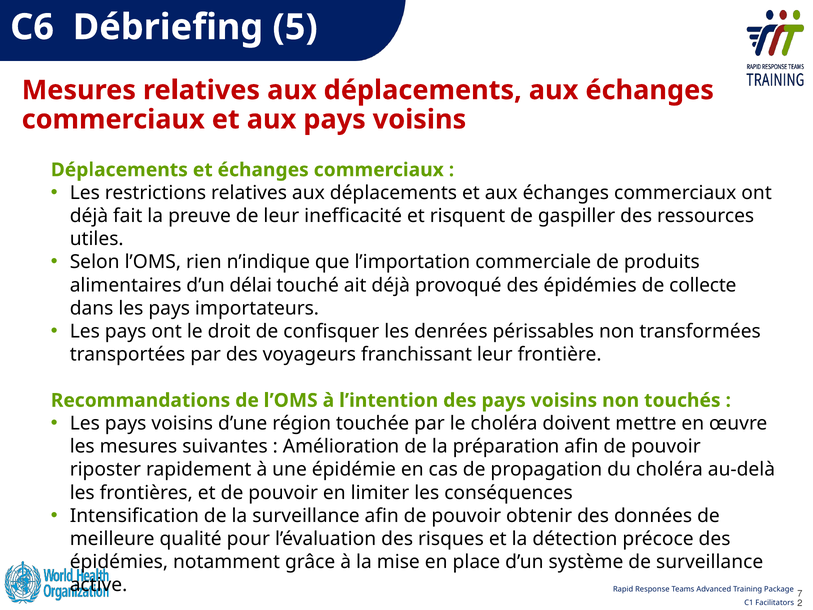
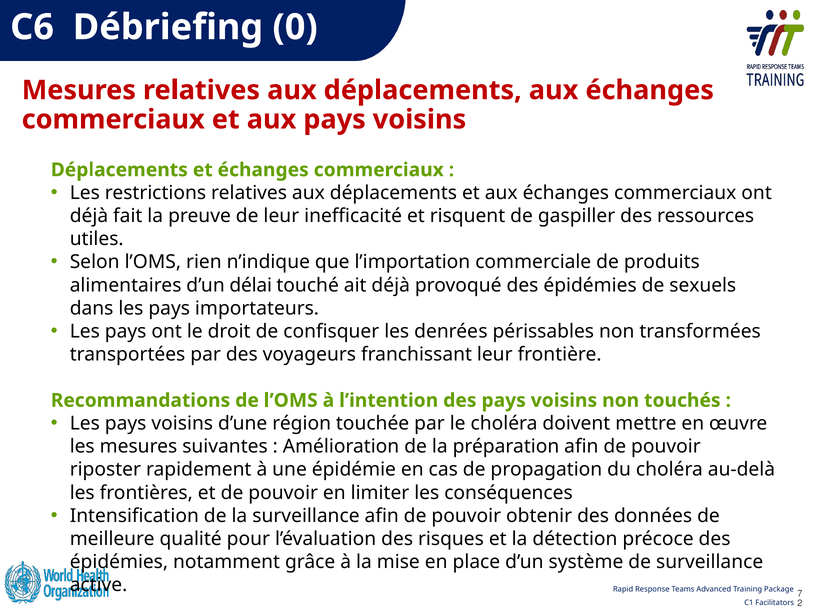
5: 5 -> 0 (295, 27)
collecte: collecte -> sexuels (703, 285)
